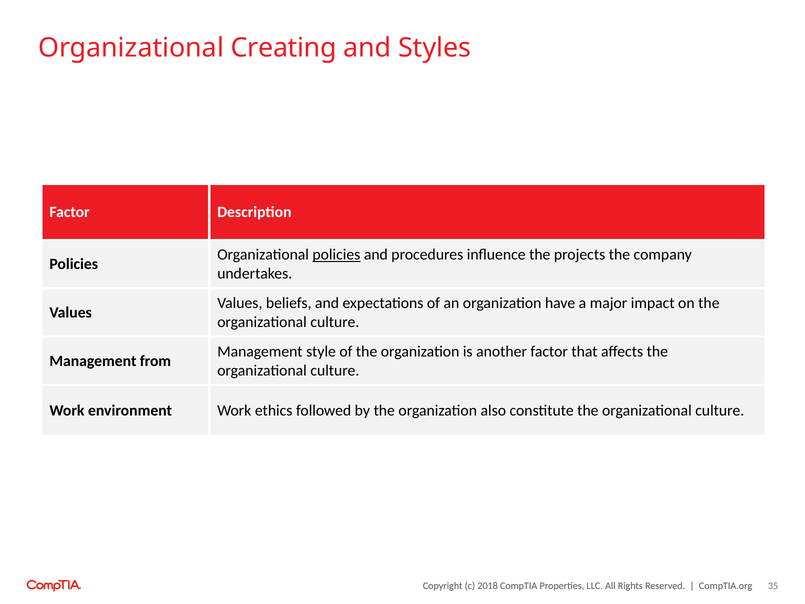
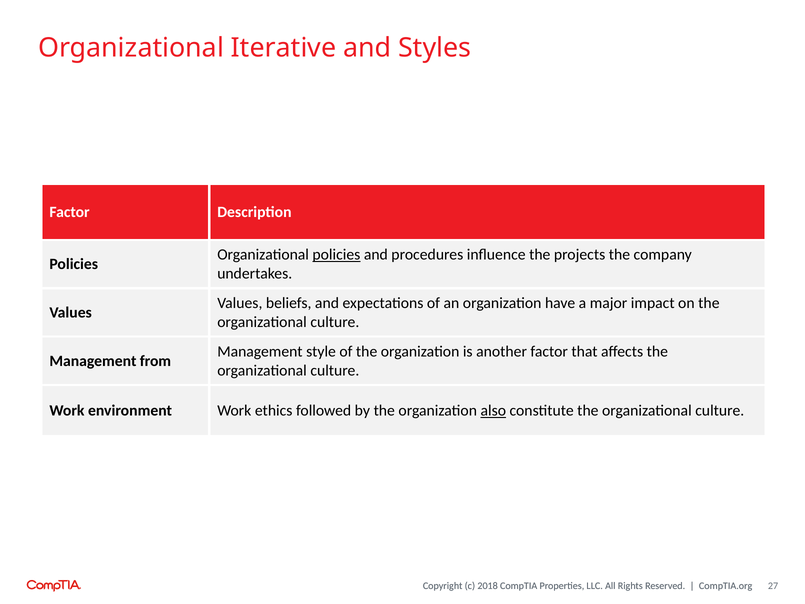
Creating: Creating -> Iterative (284, 48)
also underline: none -> present (493, 411)
35: 35 -> 27 (773, 585)
